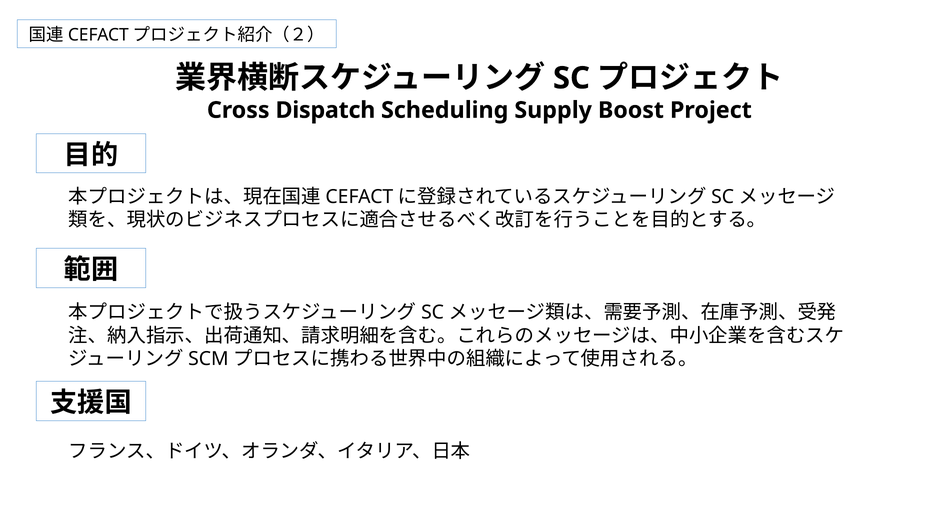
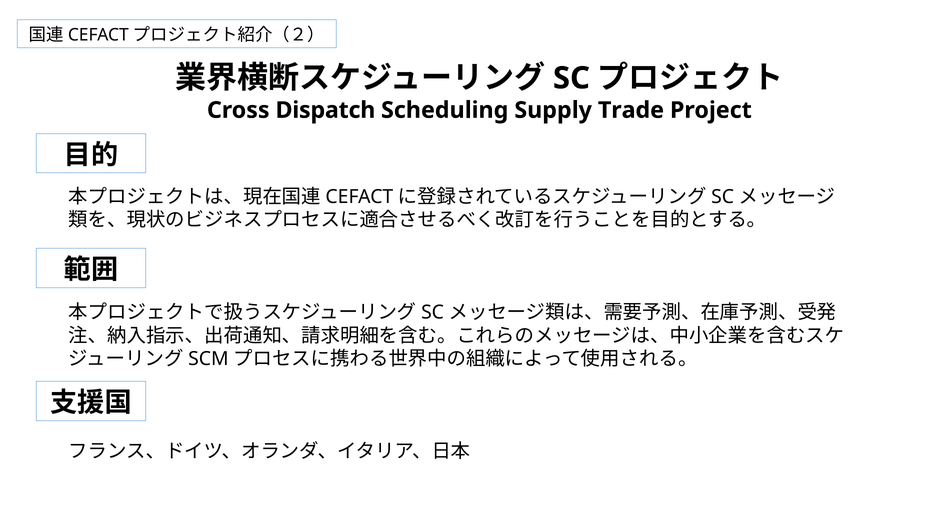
Boost: Boost -> Trade (631, 110)
